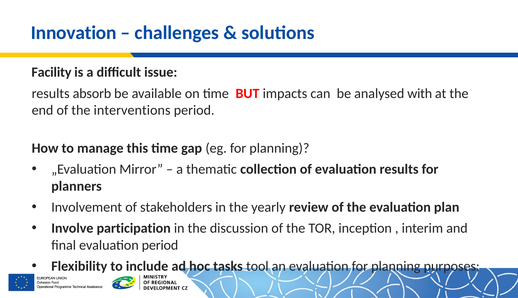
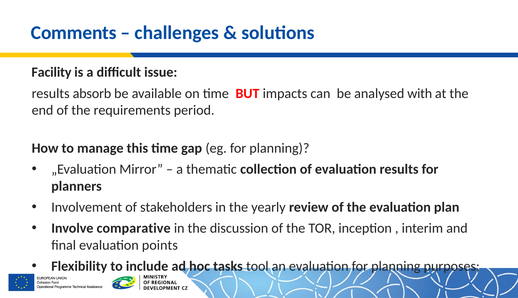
Innovation: Innovation -> Comments (74, 33)
interventions: interventions -> requirements (132, 110)
participation: participation -> comparative (134, 229)
evaluation period: period -> points (160, 245)
